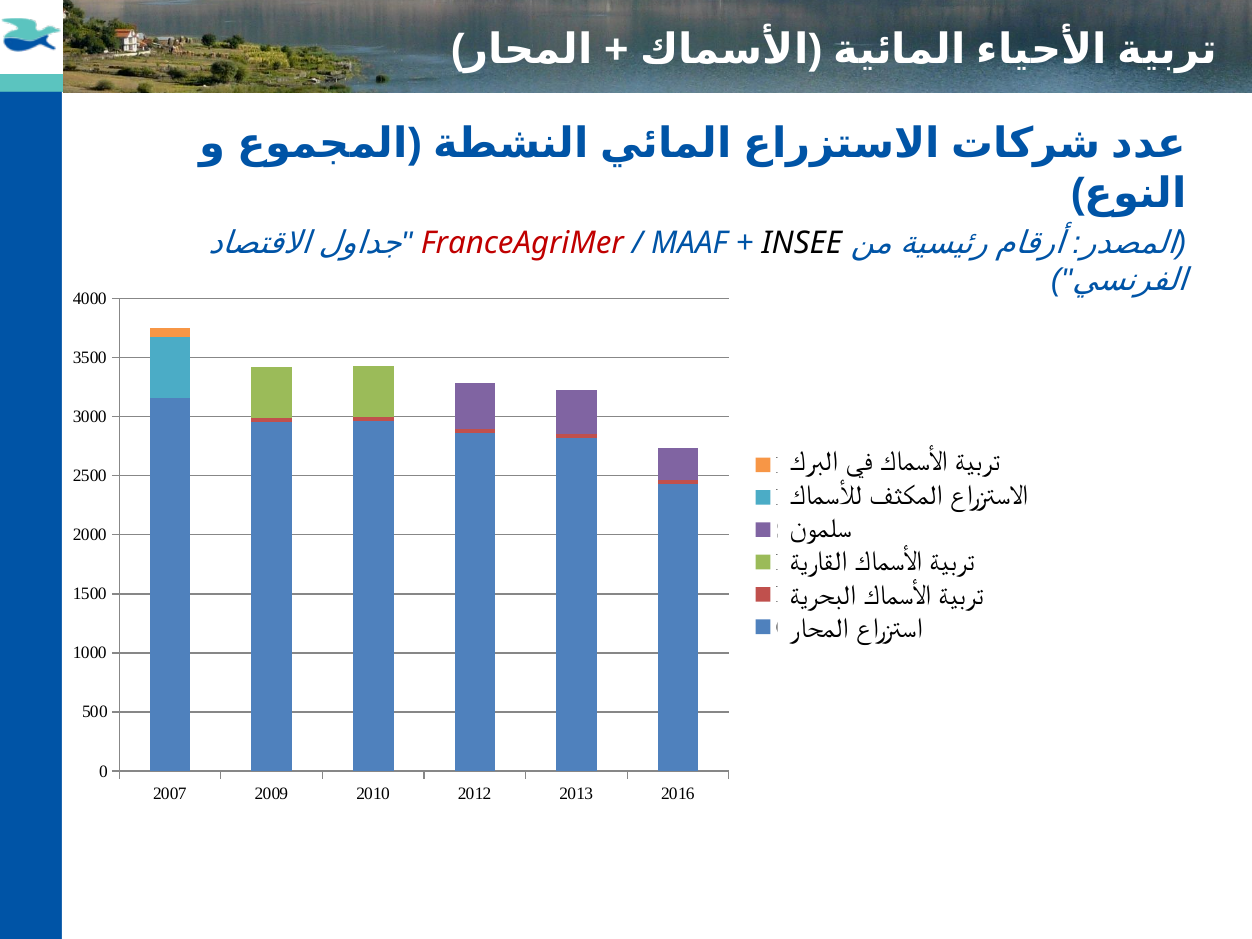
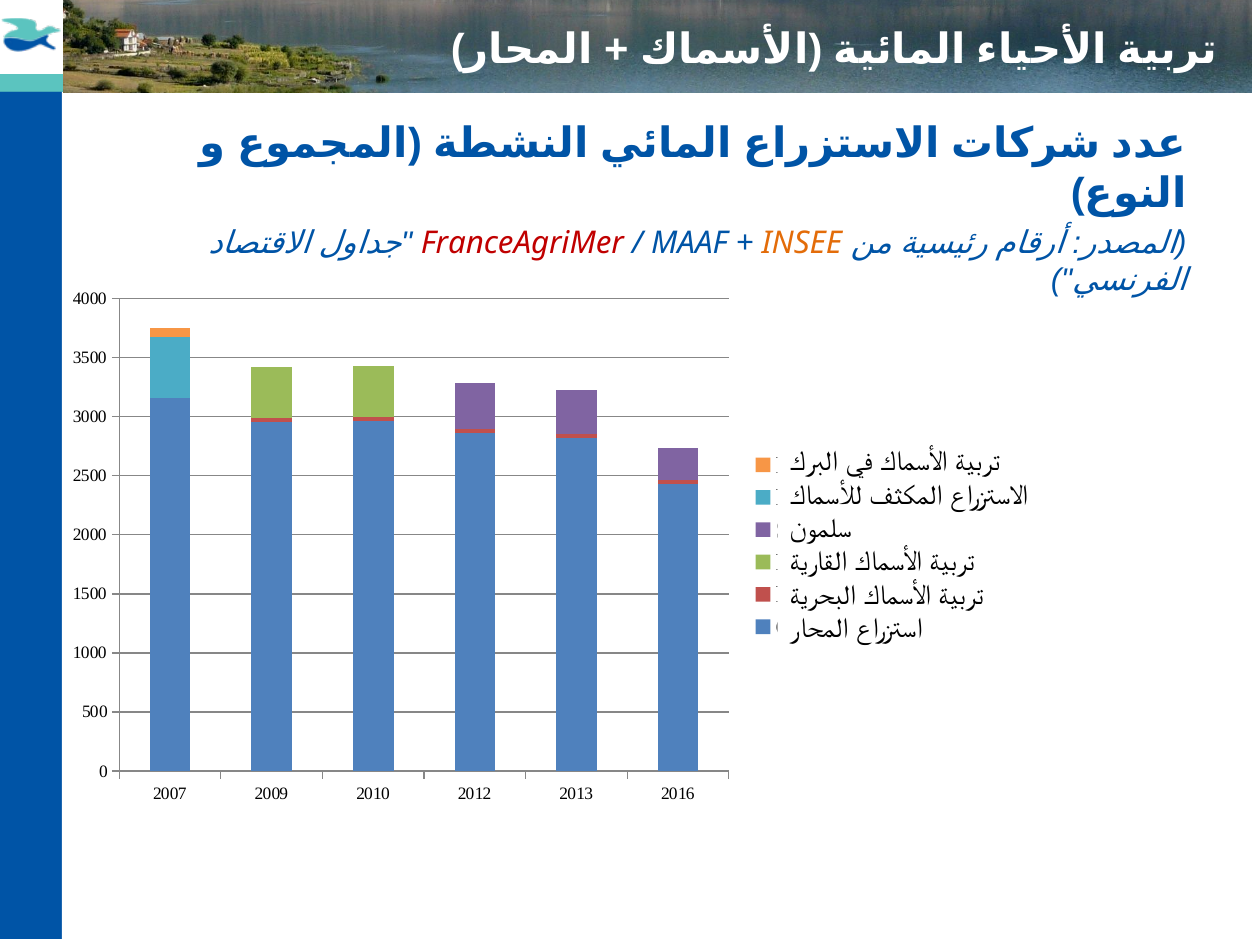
INSEE colour: black -> orange (802, 243)
